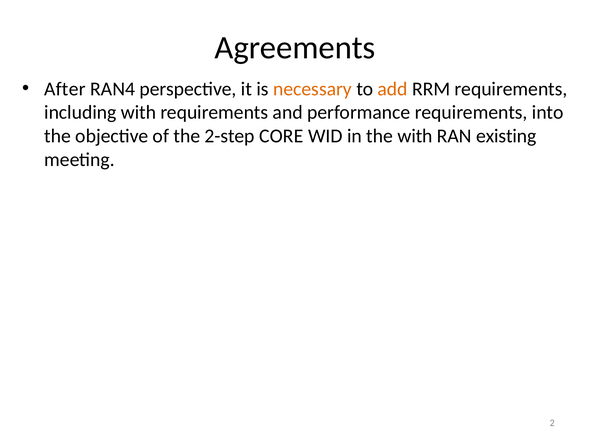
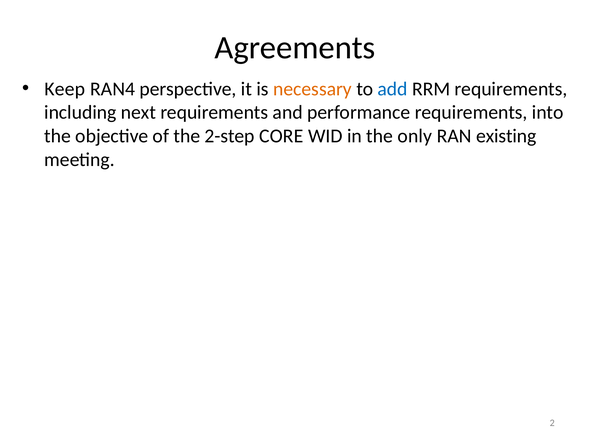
After: After -> Keep (65, 89)
add colour: orange -> blue (393, 89)
including with: with -> next (138, 112)
the with: with -> only (415, 136)
